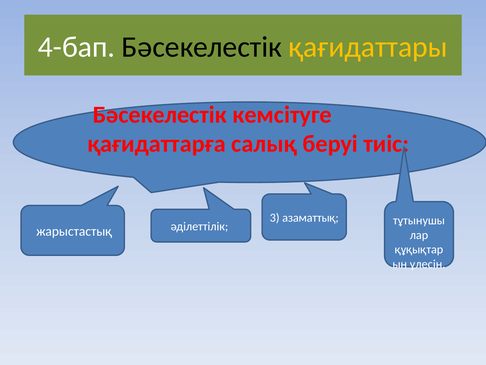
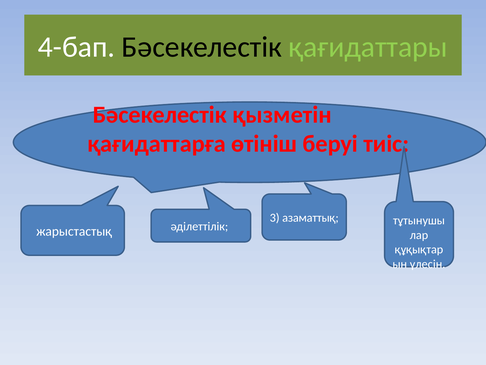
қағидаттары colour: yellow -> light green (368, 47)
кемсітуге: кемсітуге -> қызметін (282, 115)
салық: салық -> өтініш (264, 144)
